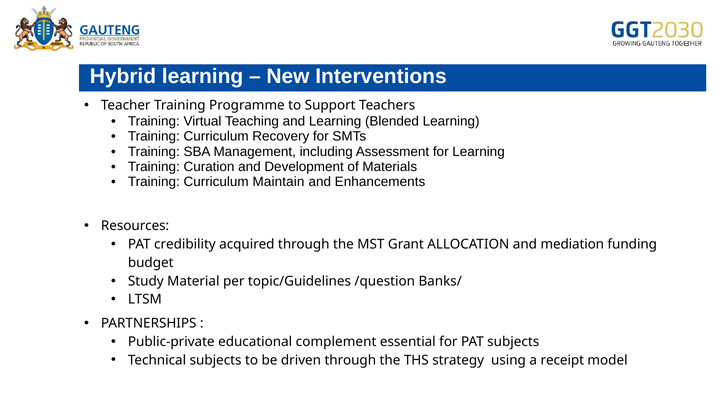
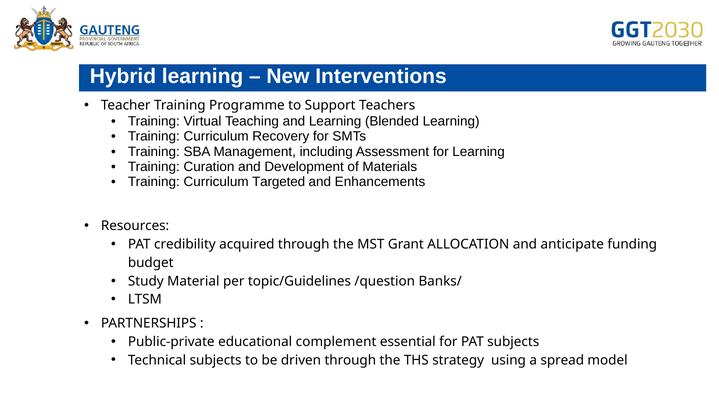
Maintain: Maintain -> Targeted (279, 182)
mediation: mediation -> anticipate (572, 244)
receipt: receipt -> spread (562, 360)
